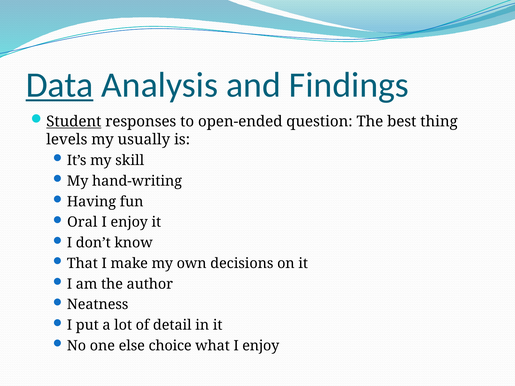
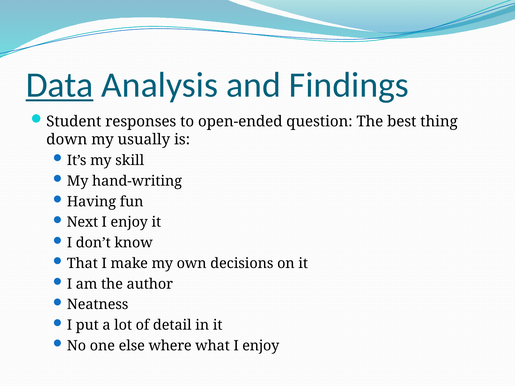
Student underline: present -> none (74, 122)
levels: levels -> down (67, 140)
Oral: Oral -> Next (82, 222)
choice: choice -> where (170, 346)
